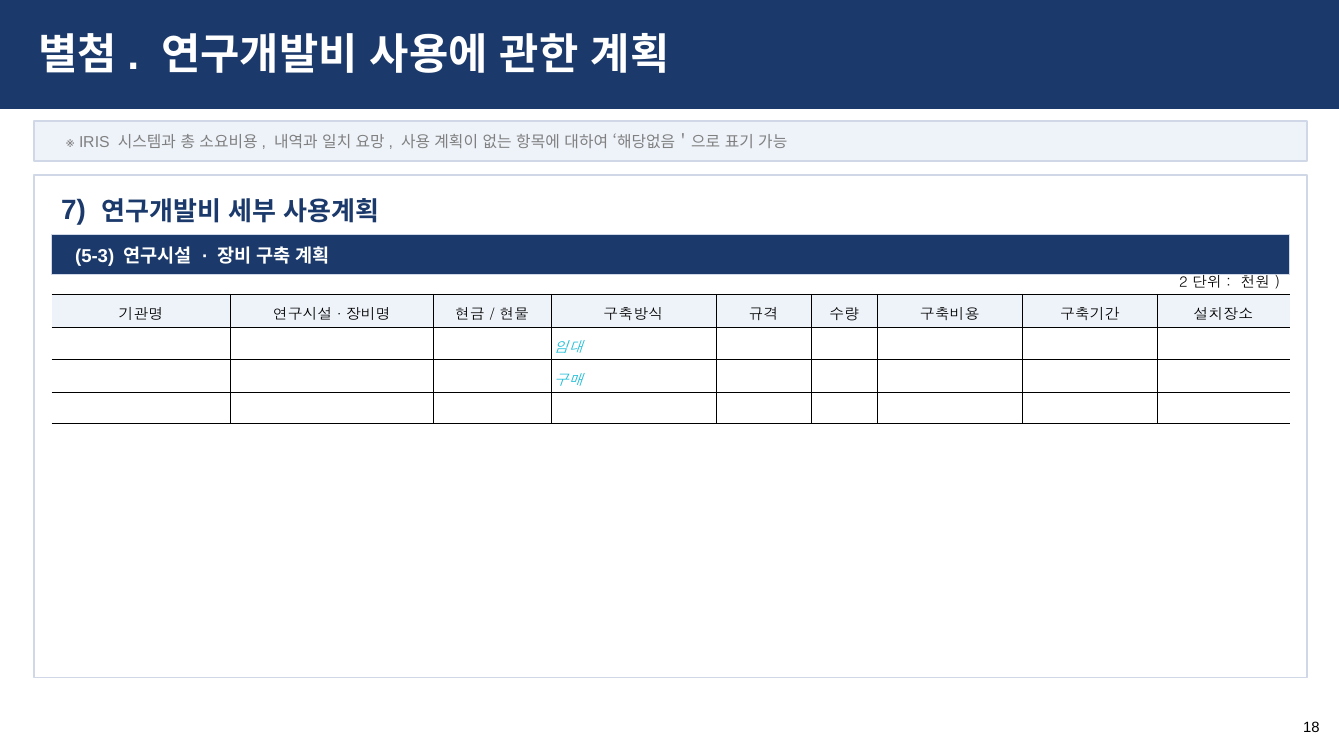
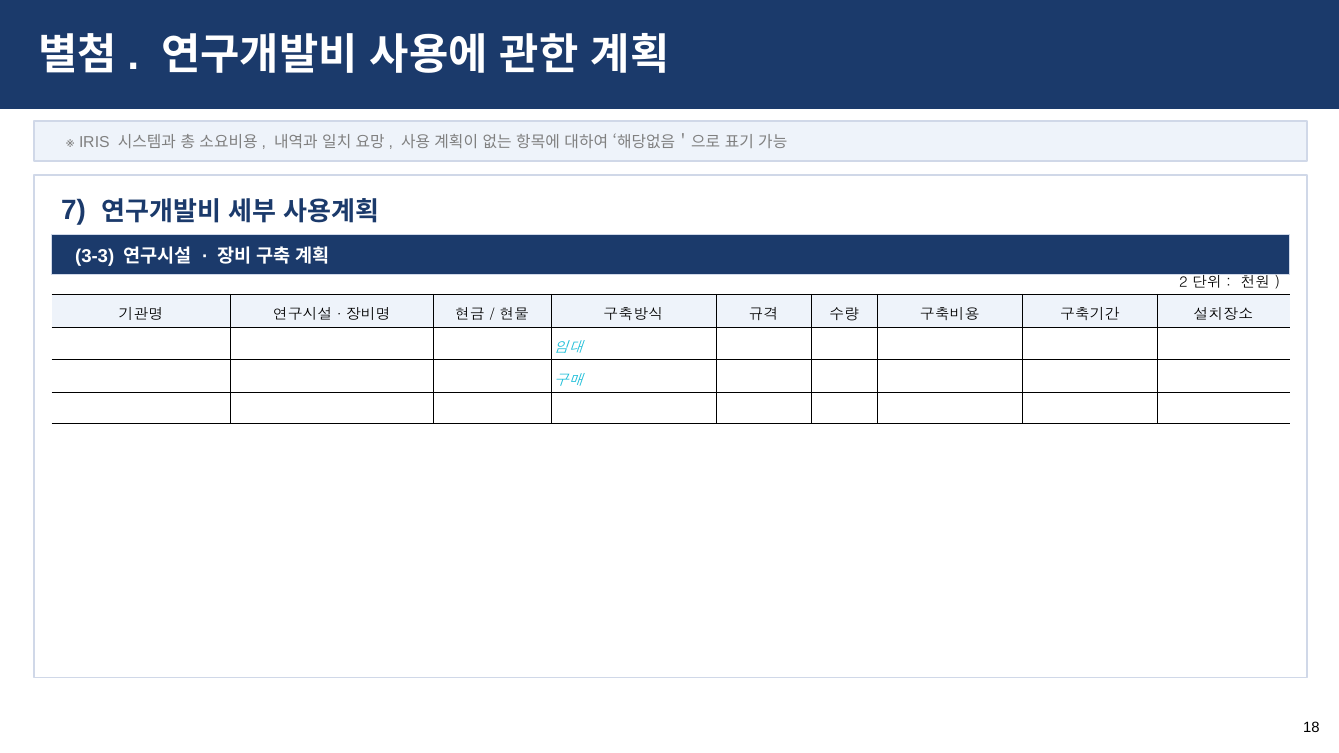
5-3: 5-3 -> 3-3 (95, 256)
